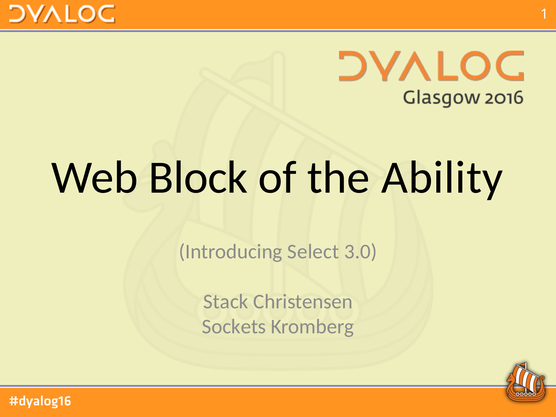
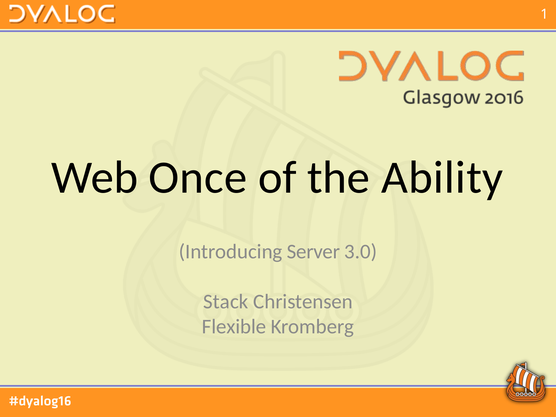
Block: Block -> Once (198, 177)
Select: Select -> Server (313, 252)
Sockets: Sockets -> Flexible (234, 327)
